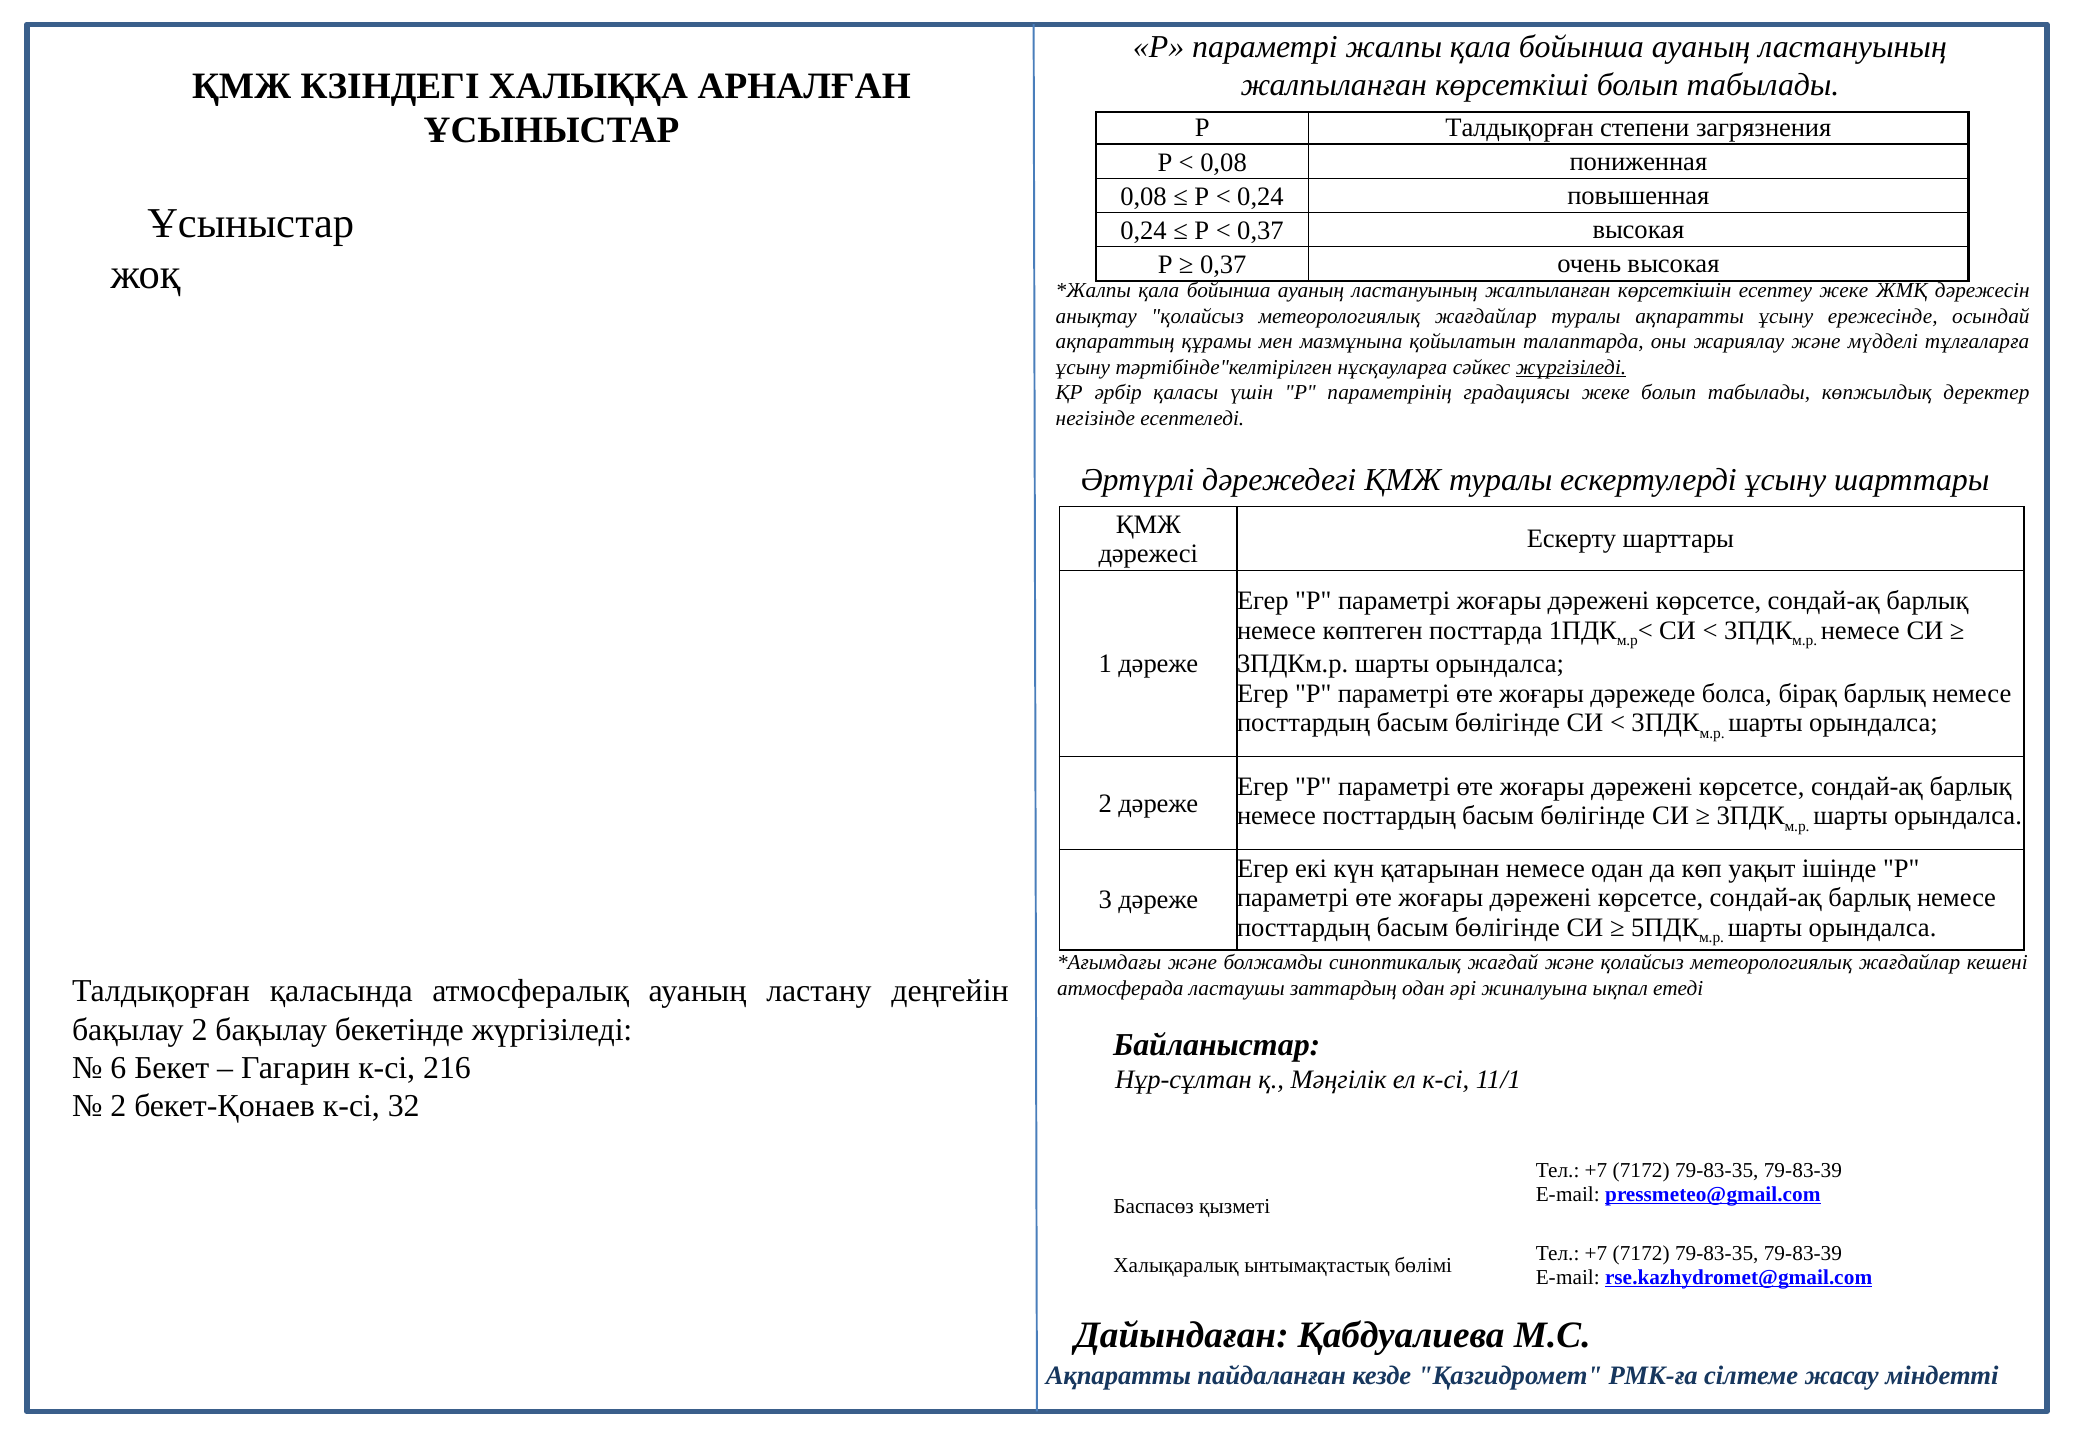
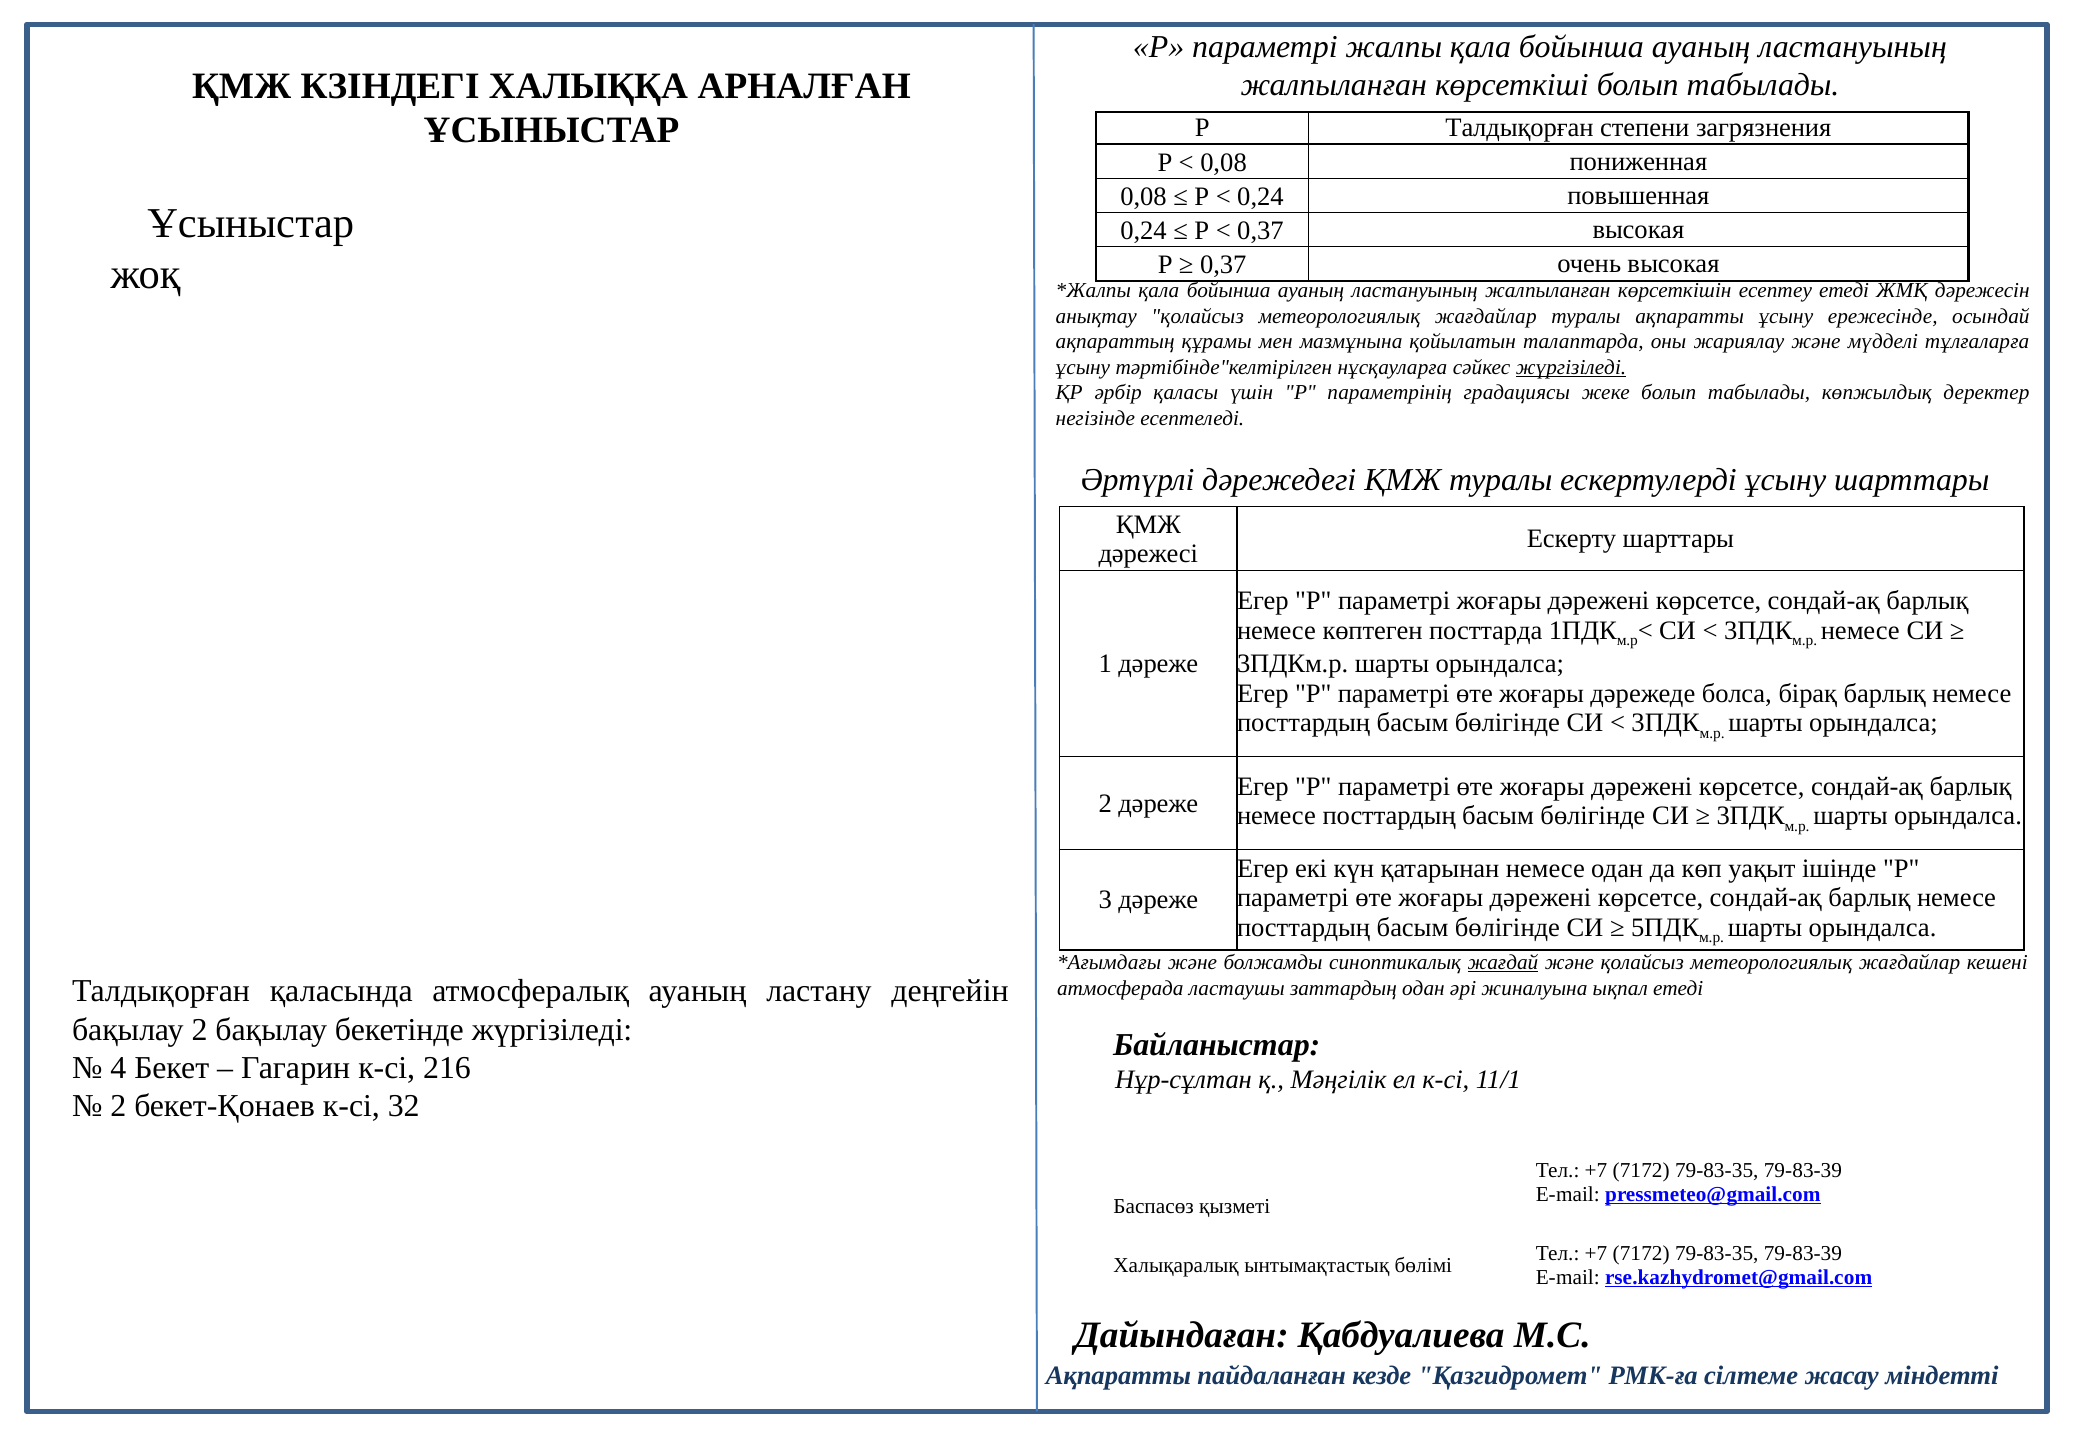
есептеу жеке: жеке -> етеді (1844, 291)
жағдай underline: none -> present (1503, 962)
6: 6 -> 4 (118, 1068)
